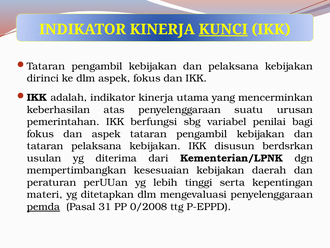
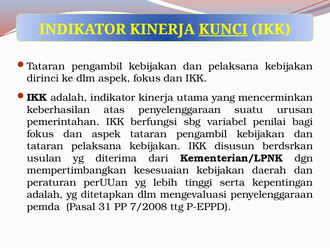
materi: materi -> adalah (45, 194)
pemda underline: present -> none (43, 206)
0/2008: 0/2008 -> 7/2008 (149, 206)
